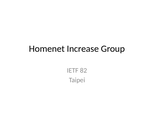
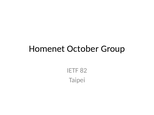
Increase: Increase -> October (83, 49)
